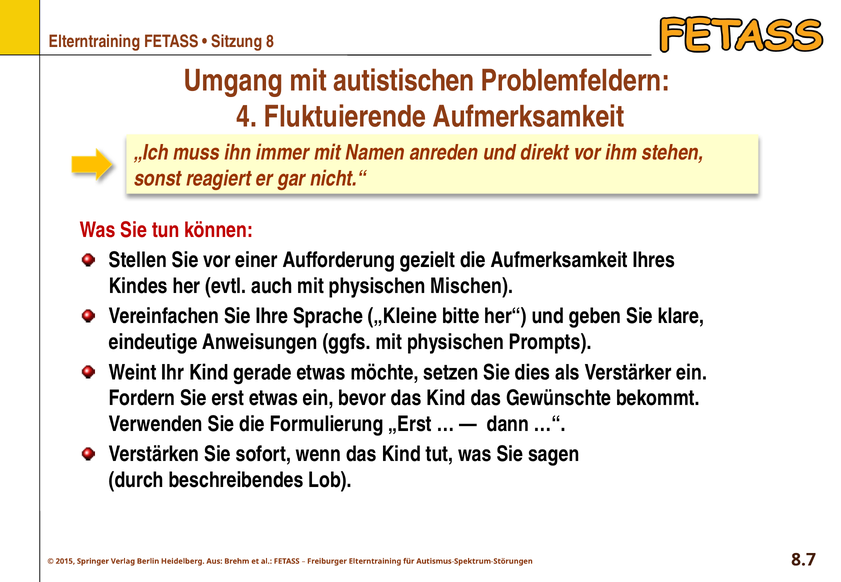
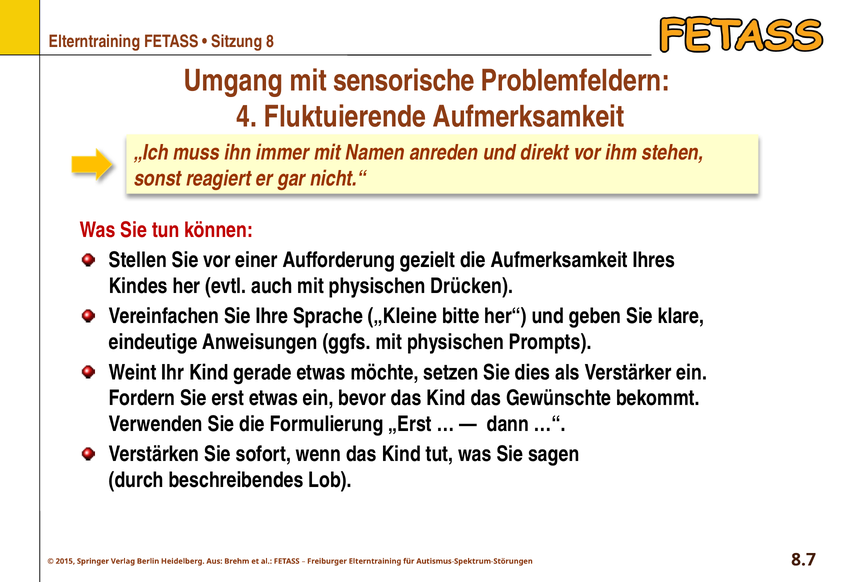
autistischen: autistischen -> sensorische (404, 81)
Mischen: Mischen -> Drücken (472, 286)
